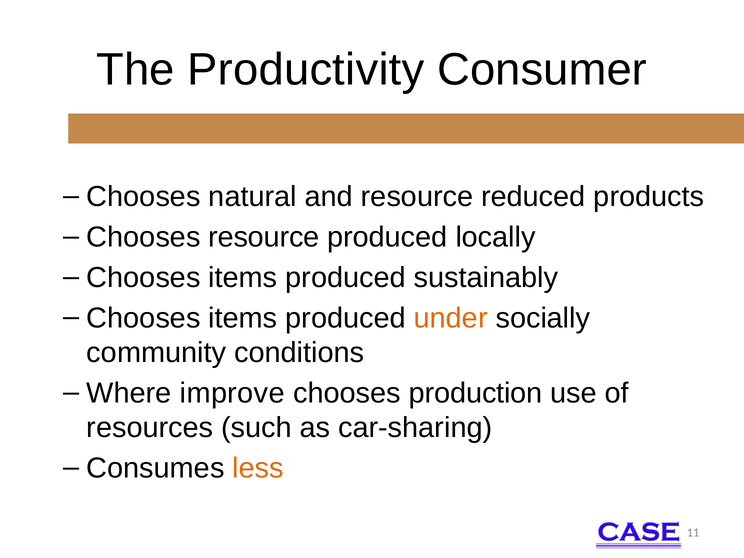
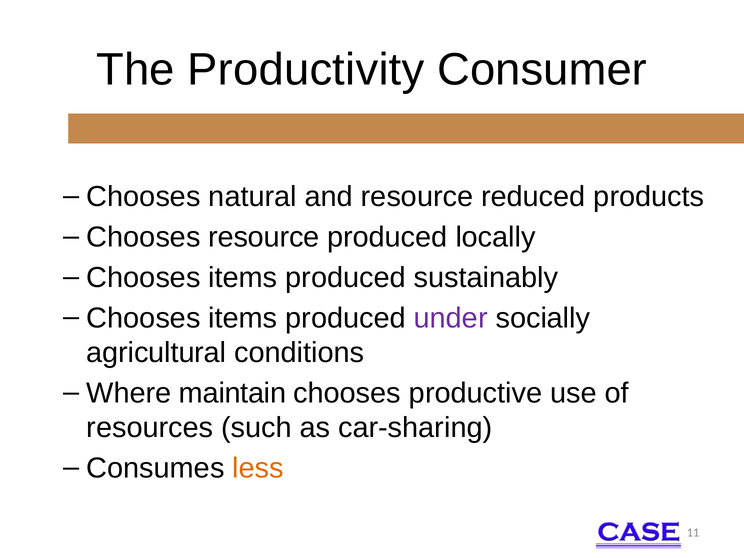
under colour: orange -> purple (451, 318)
community: community -> agricultural (156, 353)
improve: improve -> maintain (233, 393)
production: production -> productive (476, 393)
